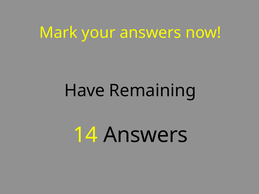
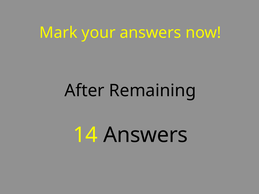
Have: Have -> After (85, 91)
